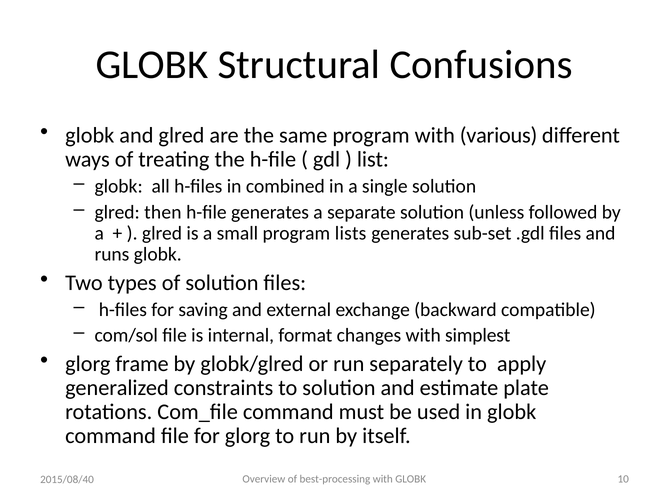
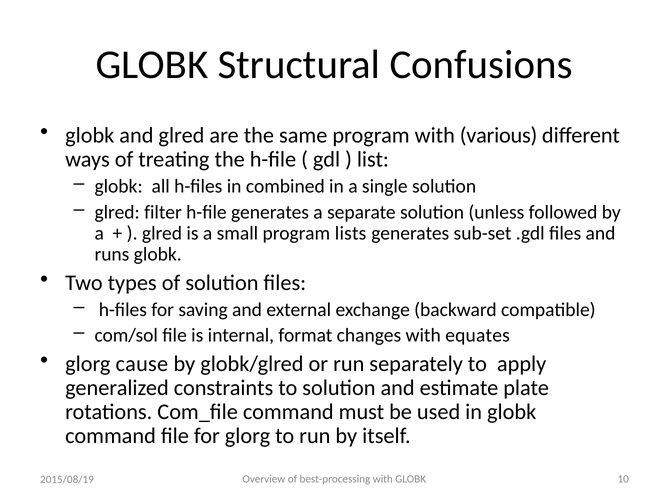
then: then -> filter (163, 212)
simplest: simplest -> equates (478, 335)
frame: frame -> cause (142, 363)
2015/08/40: 2015/08/40 -> 2015/08/19 (67, 479)
